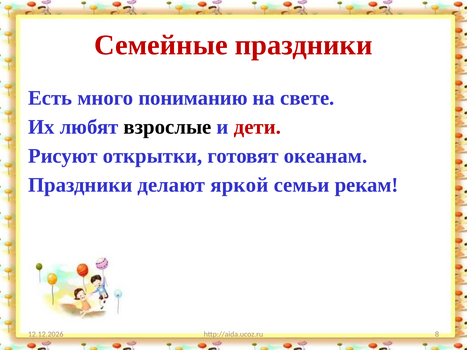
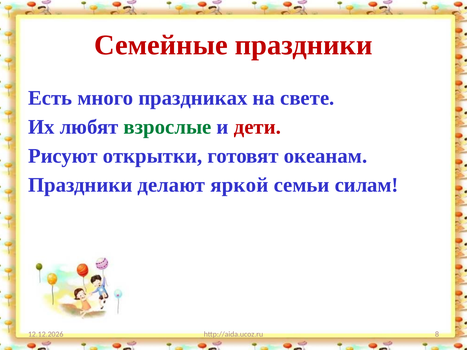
пониманию: пониманию -> праздниках (193, 98)
взрослые colour: black -> green (168, 127)
рекам: рекам -> силам (367, 185)
